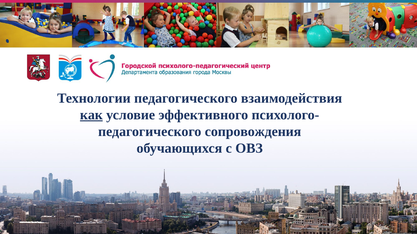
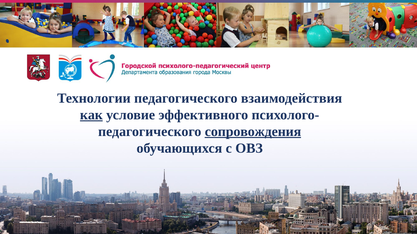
сопровождения underline: none -> present (253, 132)
